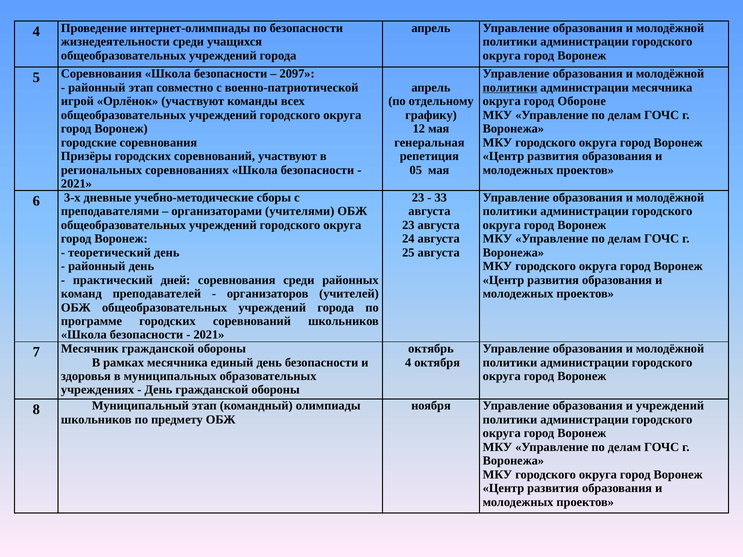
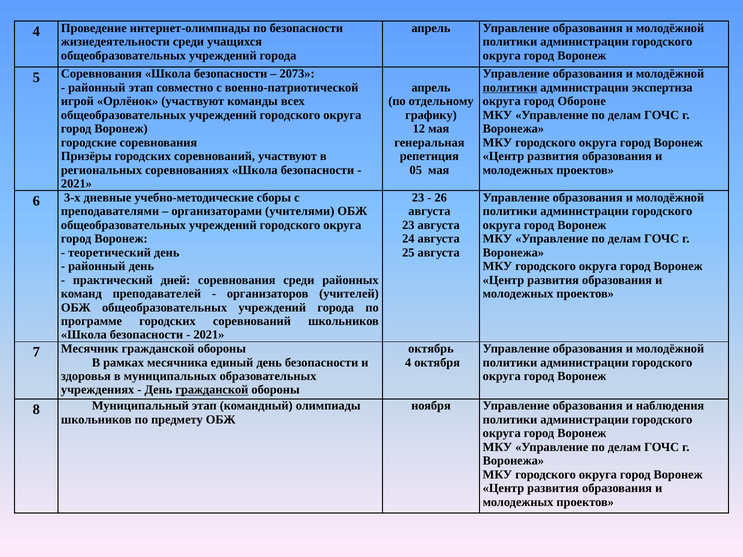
2097: 2097 -> 2073 (297, 74)
администрации месячника: месячника -> экспертиза (662, 88)
33: 33 -> 26 (441, 198)
гражданской underline: none -> present (212, 390)
и учреждений: учреждений -> наблюдения (670, 406)
